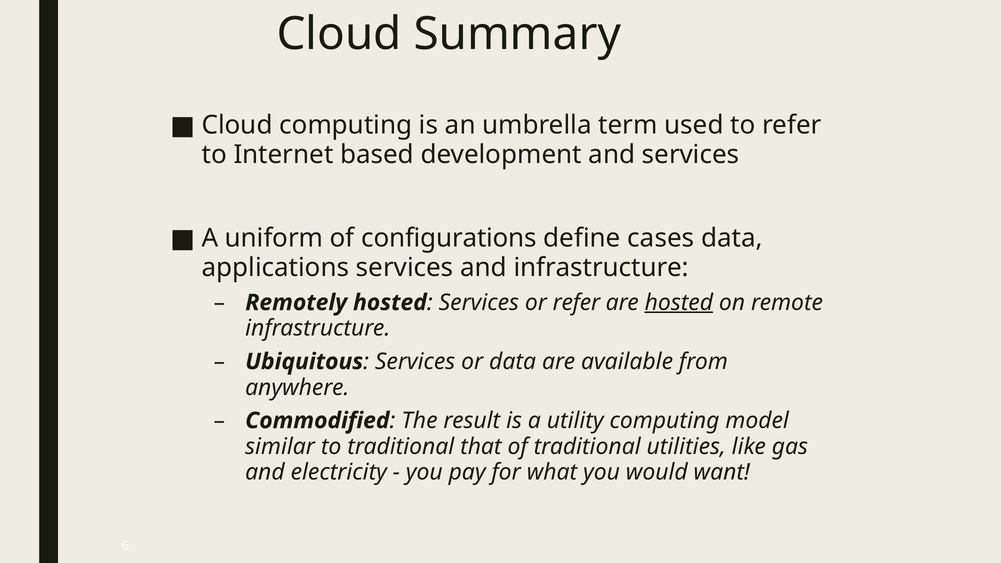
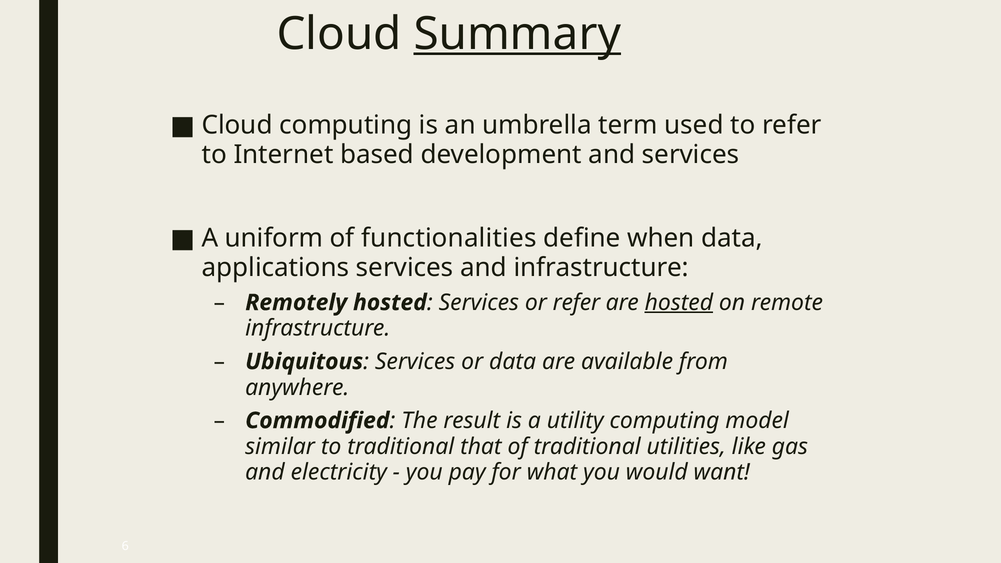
Summary underline: none -> present (517, 34)
configurations: configurations -> functionalities (449, 238)
cases: cases -> when (661, 238)
